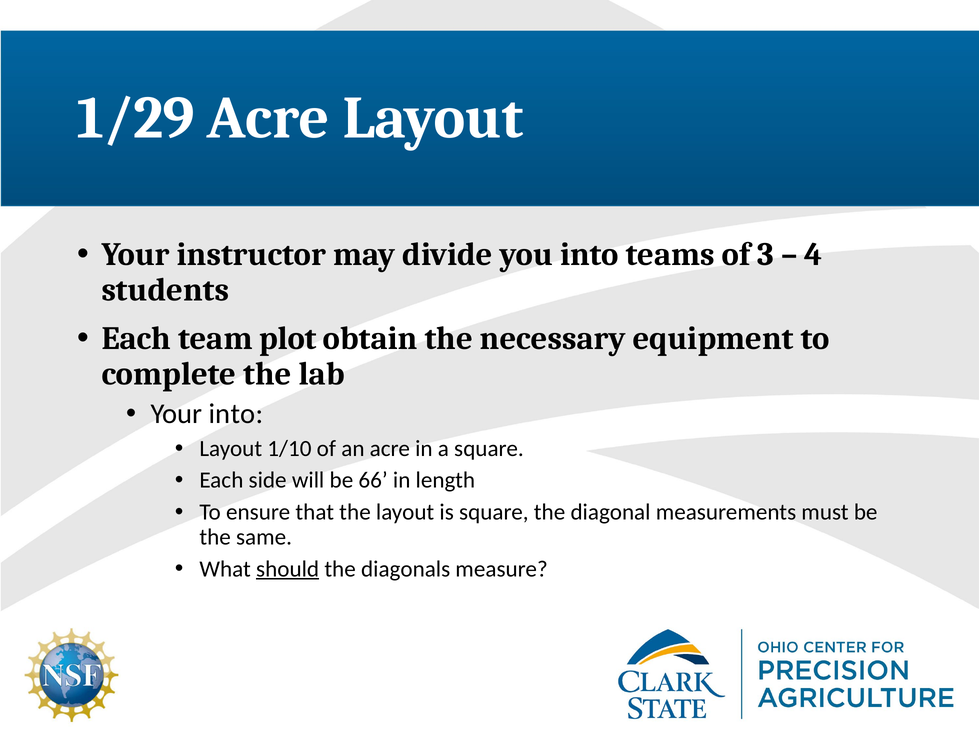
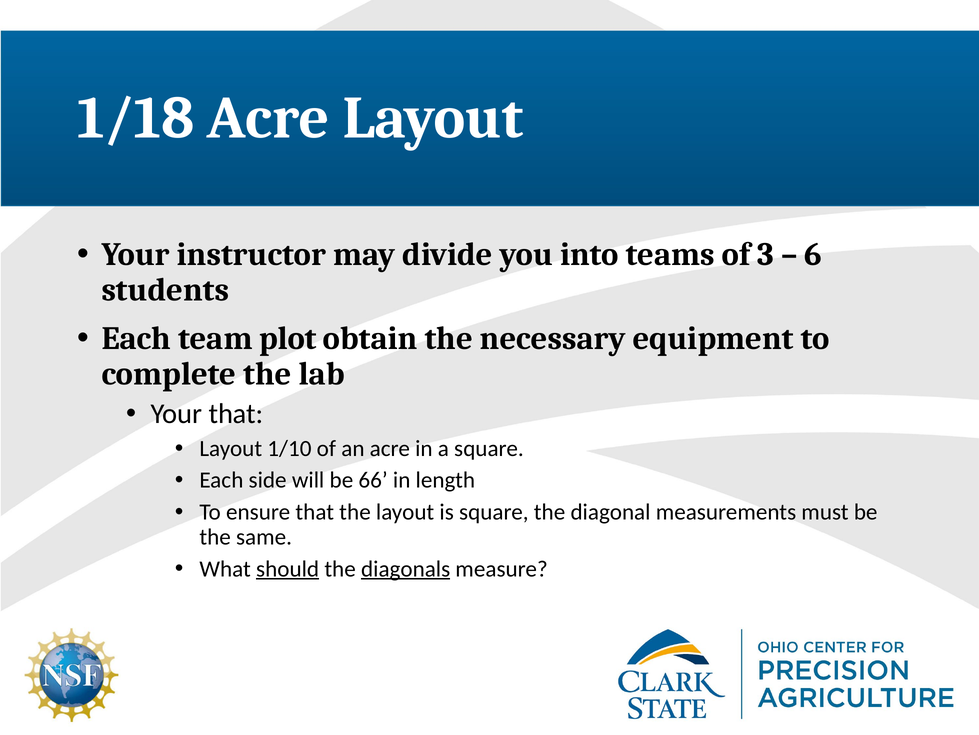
1/29: 1/29 -> 1/18 (136, 118)
4: 4 -> 6 (813, 254)
Your into: into -> that (236, 413)
diagonals underline: none -> present (406, 568)
